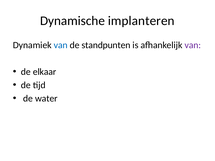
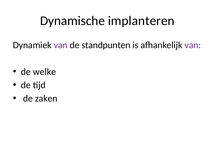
van colour: blue -> purple (61, 45)
elkaar: elkaar -> welke (44, 72)
water: water -> zaken (46, 99)
